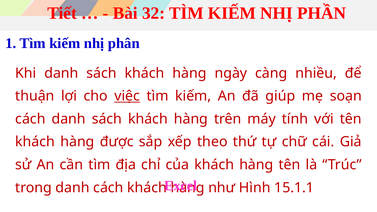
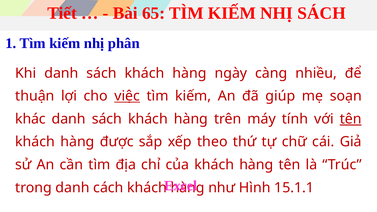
32: 32 -> 65 (154, 13)
NHỊ PHẦN: PHẦN -> SÁCH (322, 13)
cách: cách -> khác (30, 119)
tên underline: none -> present (351, 119)
